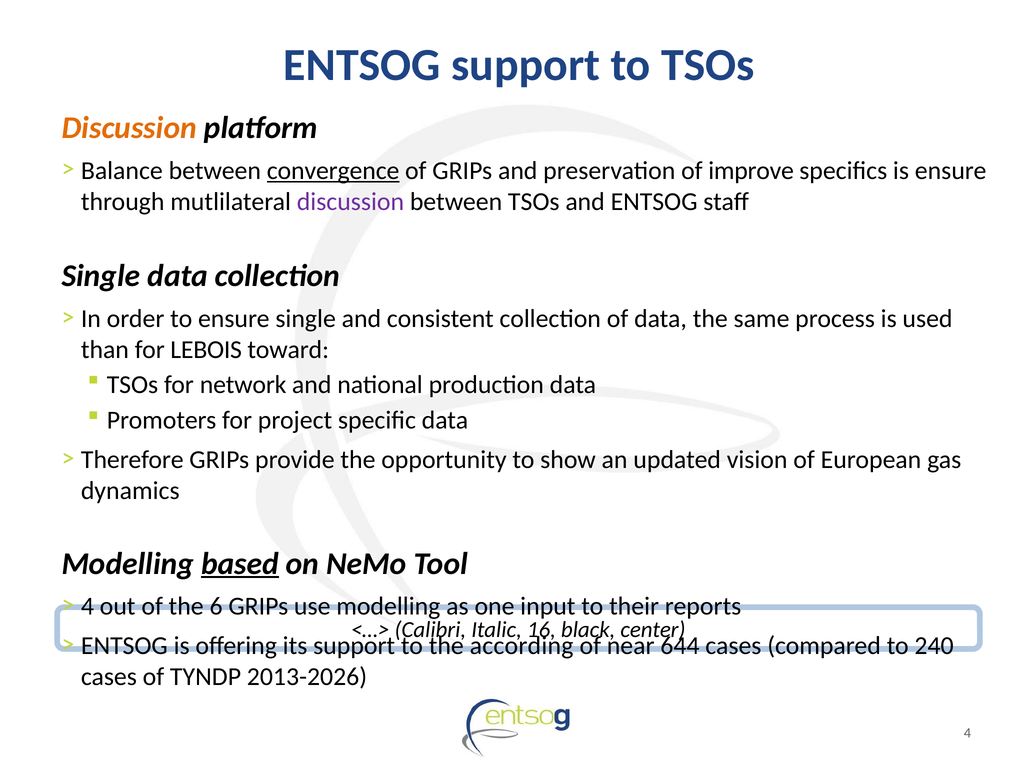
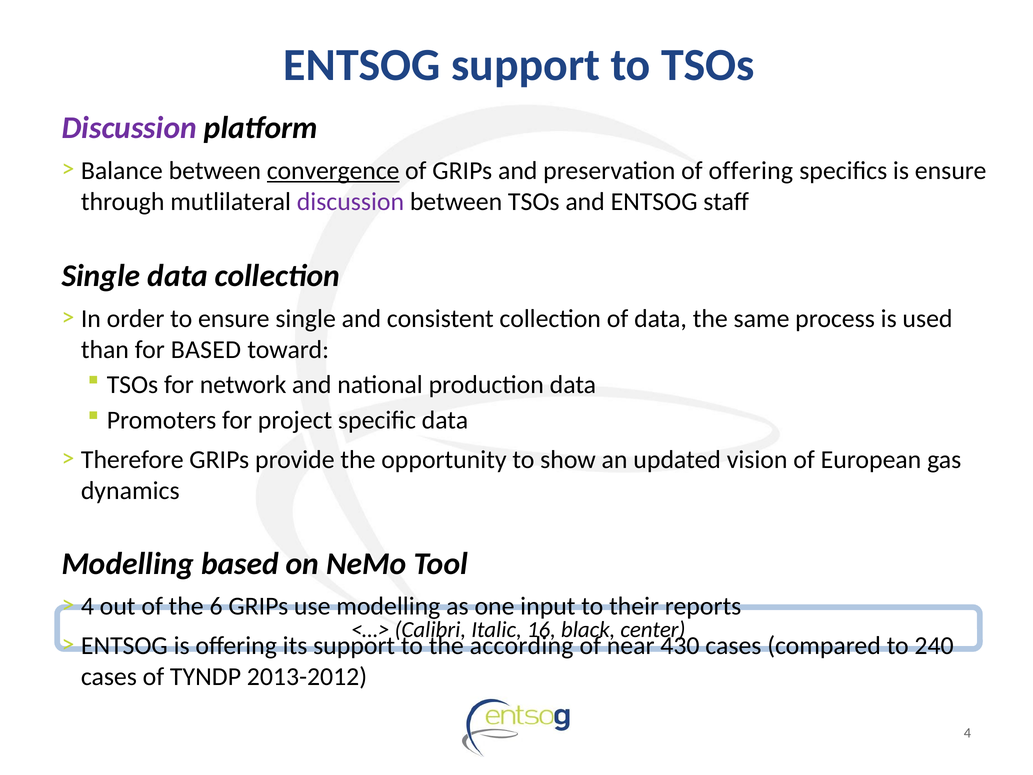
Discussion colour: orange -> purple (129, 128)
of improve: improve -> offering (751, 170)
for LEBOIS: LEBOIS -> BASED (206, 350)
based underline: present -> none (240, 563)
644: 644 -> 430 (680, 646)
2013-2026: 2013-2026 -> 2013-2012 (307, 677)
